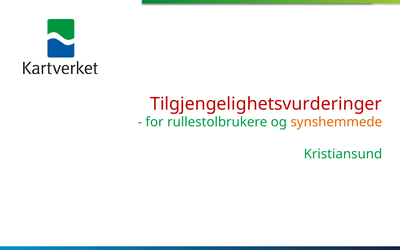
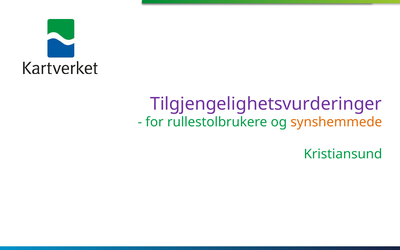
Tilgjengelighetsvurderinger colour: red -> purple (266, 104)
